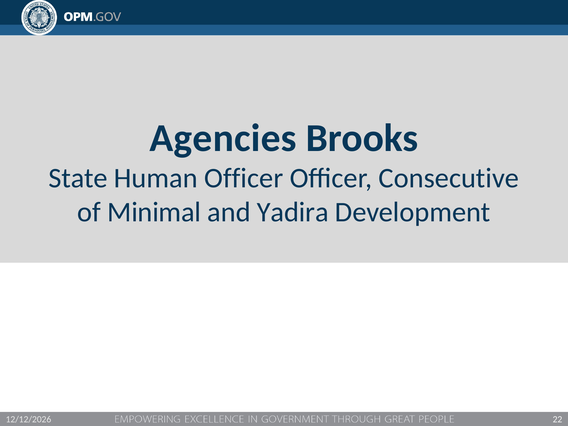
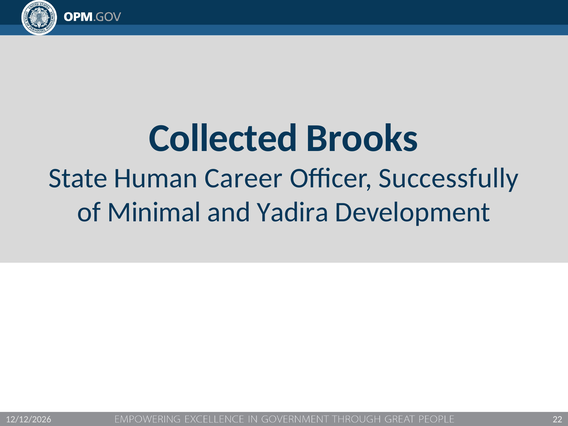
Agencies: Agencies -> Collected (223, 138)
Human Officer: Officer -> Career (244, 178)
Consecutive: Consecutive -> Successfully (449, 178)
